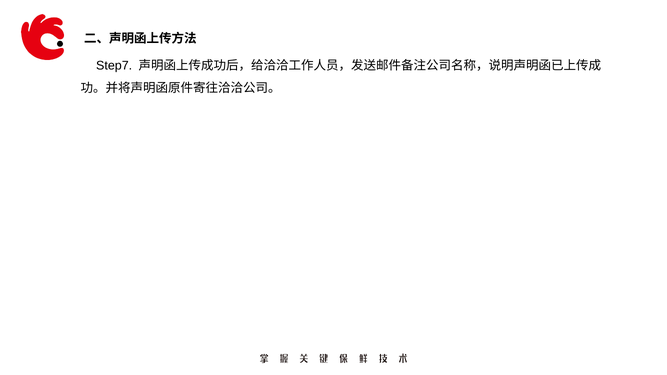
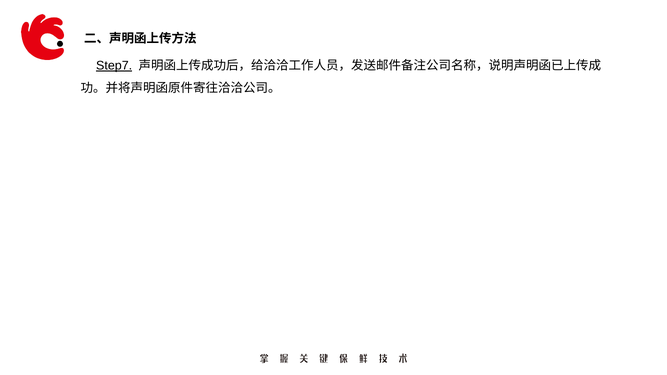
Step7 underline: none -> present (114, 66)
